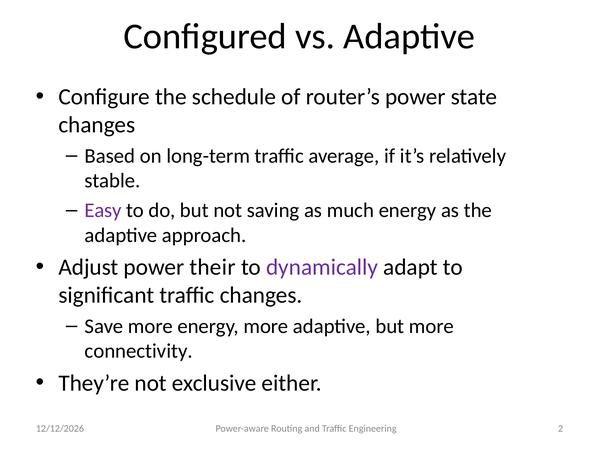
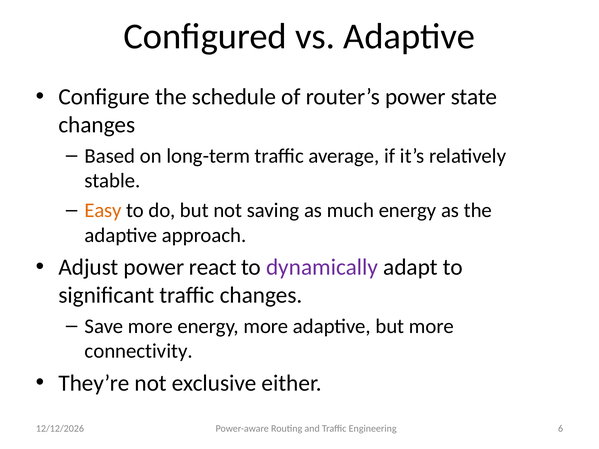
Easy colour: purple -> orange (103, 210)
their: their -> react (213, 267)
2: 2 -> 6 (561, 429)
